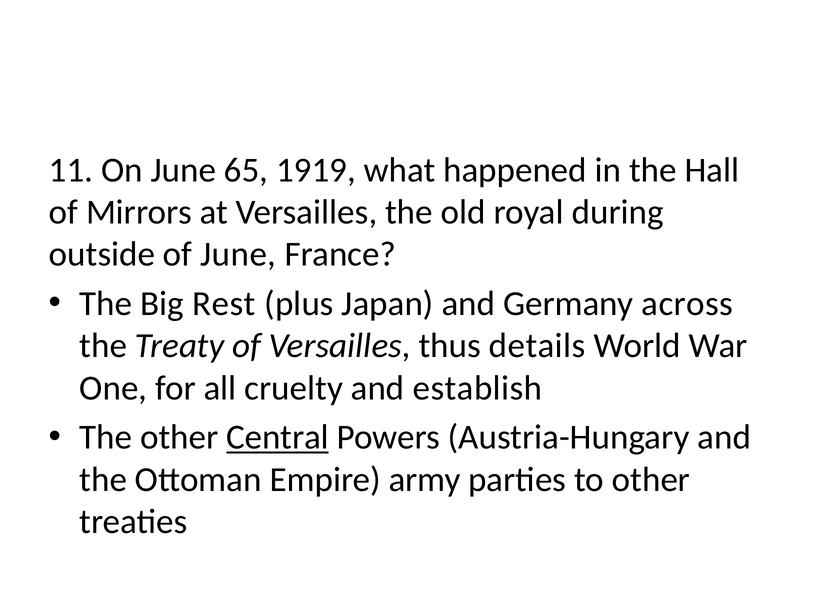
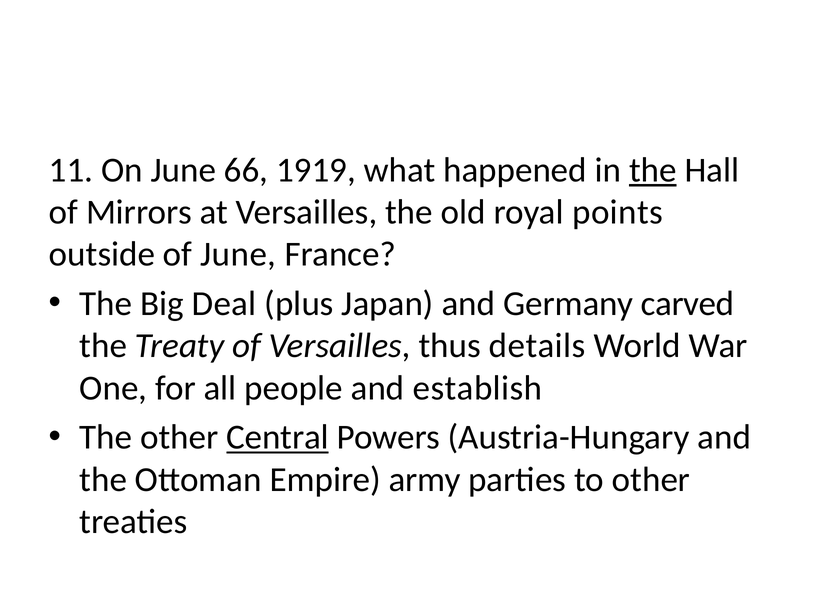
65: 65 -> 66 (246, 170)
the underline: none -> present (653, 170)
during: during -> points (618, 212)
Rest: Rest -> Deal (224, 304)
across: across -> carved (687, 304)
cruelty: cruelty -> people (294, 388)
